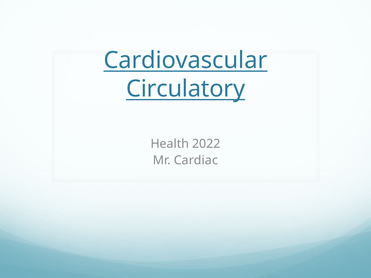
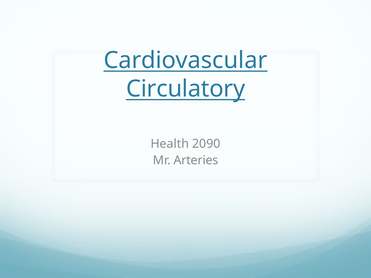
2022: 2022 -> 2090 (206, 144)
Cardiac: Cardiac -> Arteries (196, 160)
